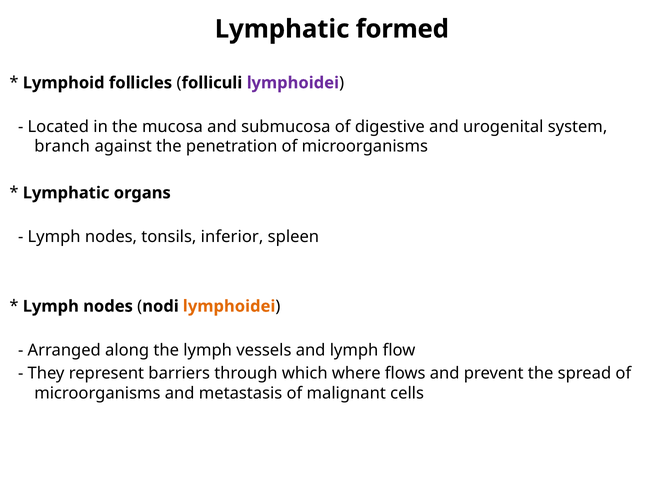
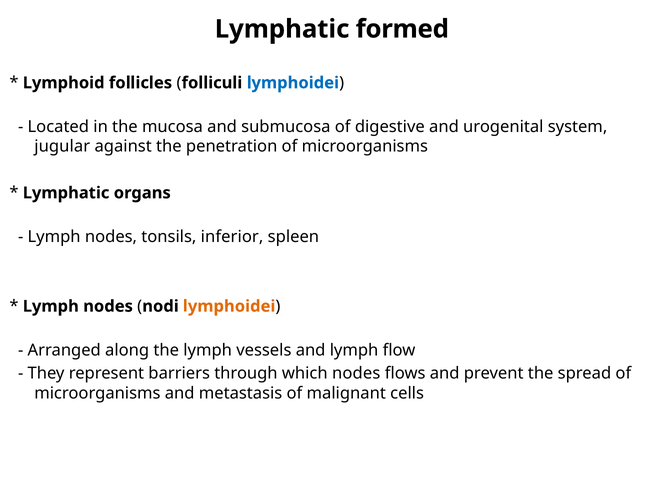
lymphoidei colour: purple -> blue (293, 83)
branch: branch -> jugular (62, 147)
which where: where -> nodes (356, 373)
